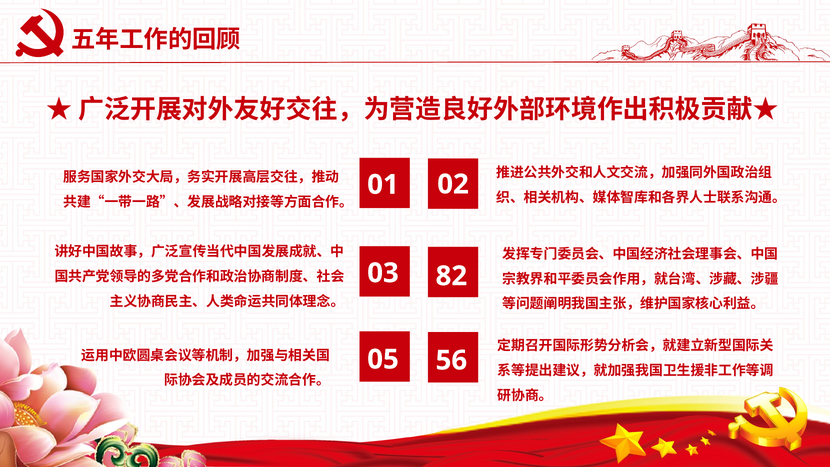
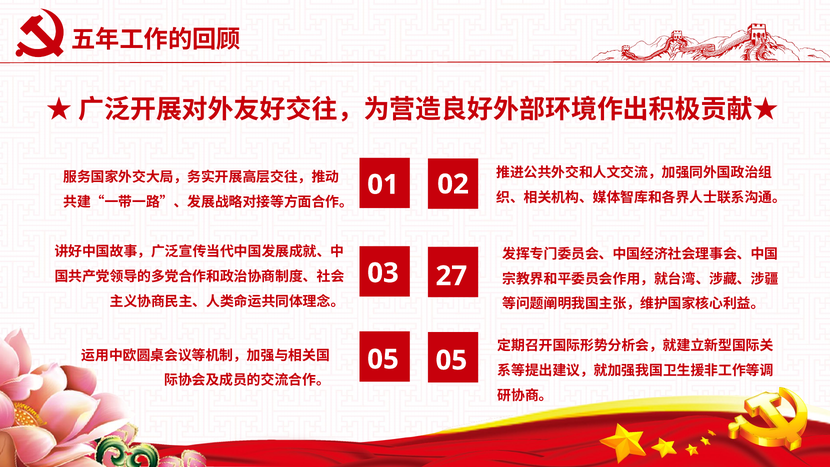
82: 82 -> 27 (451, 276)
05 56: 56 -> 05 (451, 360)
